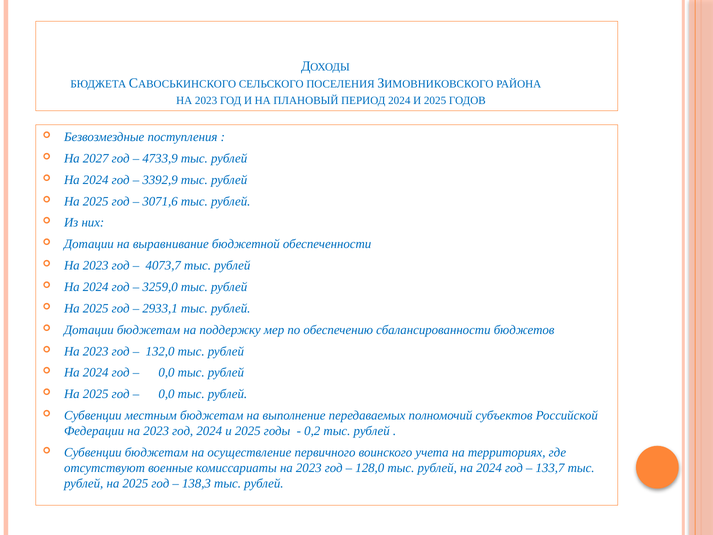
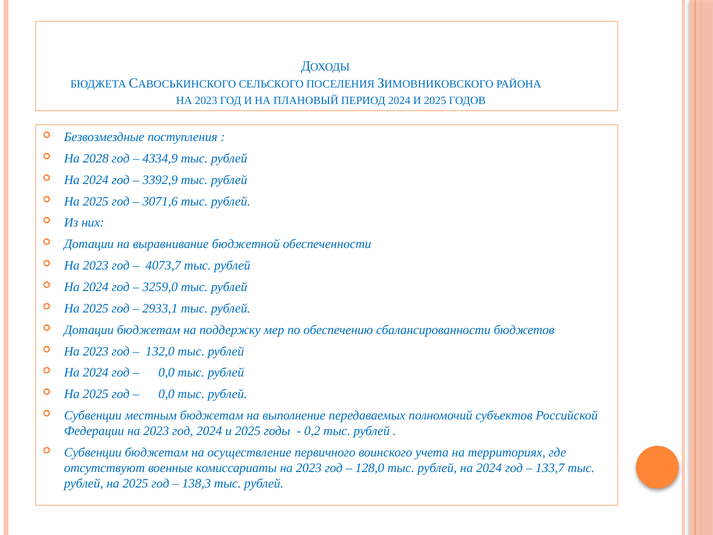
2027: 2027 -> 2028 (96, 158)
4733,9: 4733,9 -> 4334,9 (160, 158)
